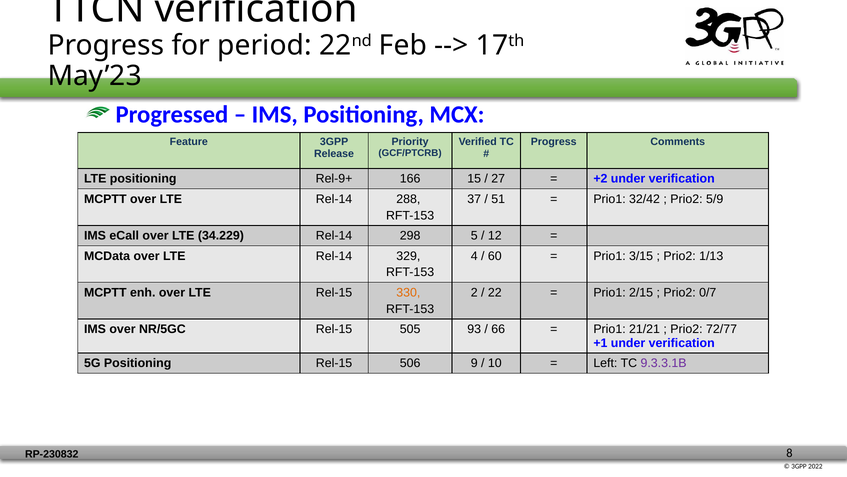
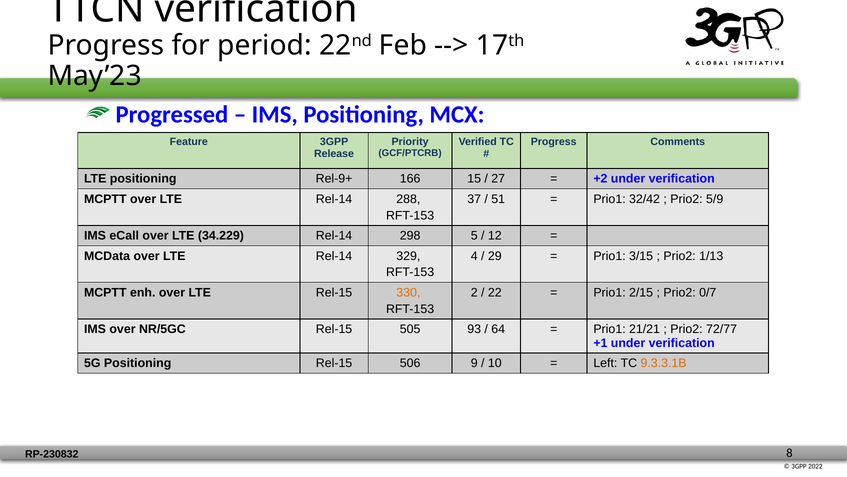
60: 60 -> 29 (495, 256)
66: 66 -> 64 (498, 329)
9.3.3.1B colour: purple -> orange (664, 363)
